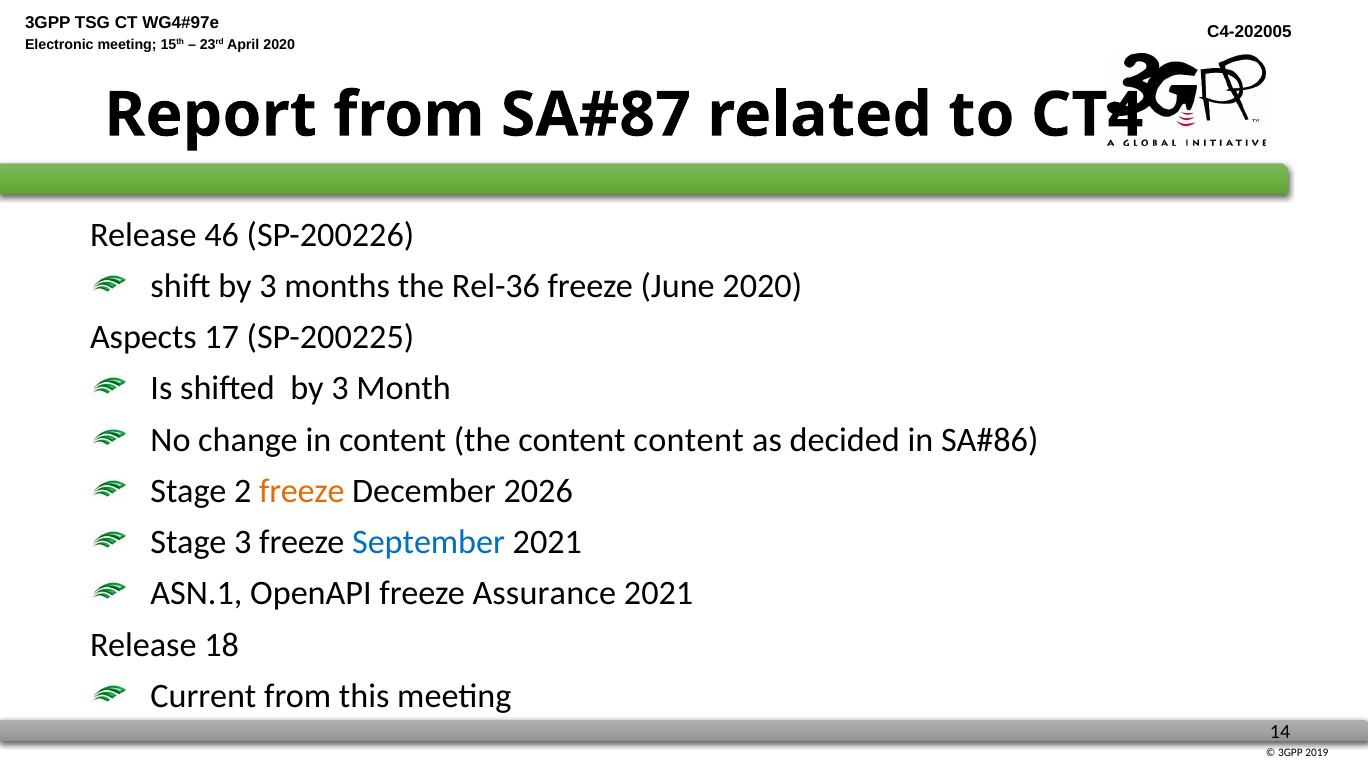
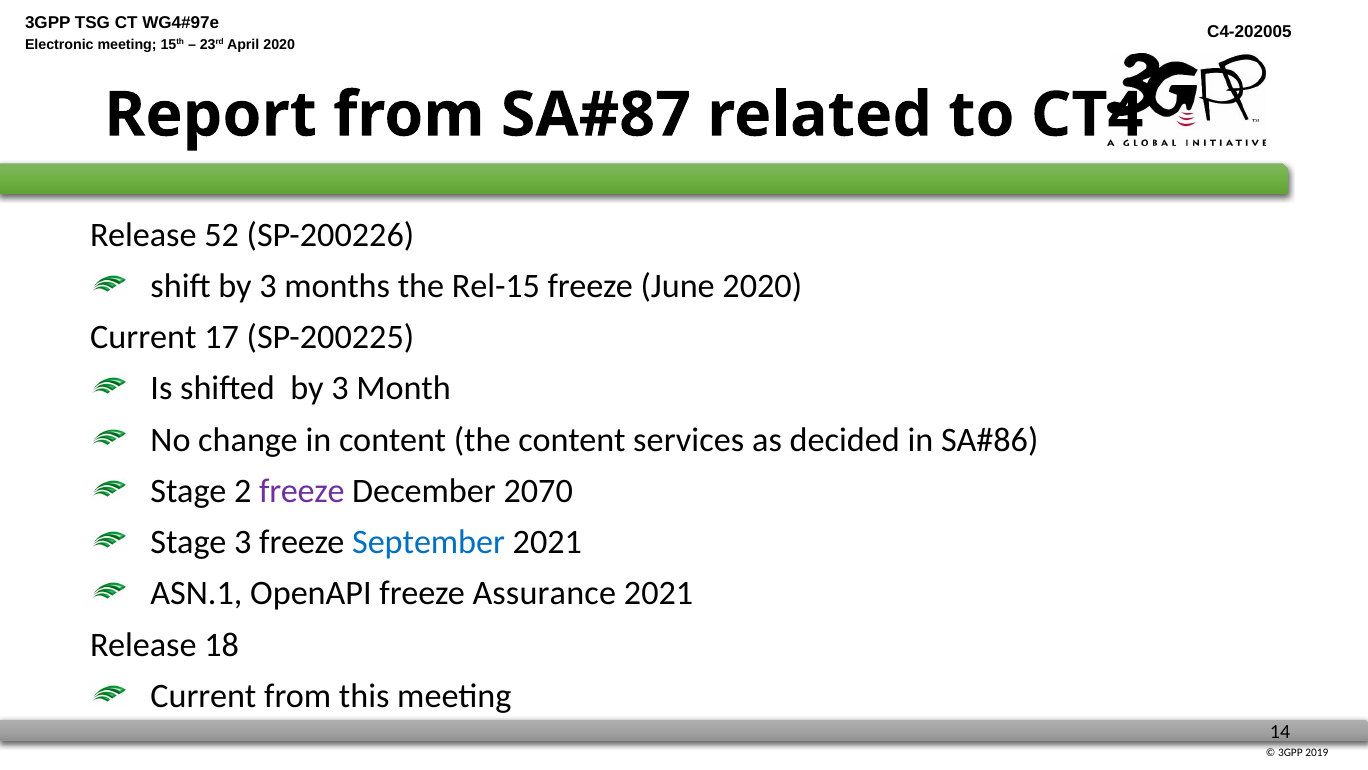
46: 46 -> 52 (222, 235)
Rel-36: Rel-36 -> Rel-15 (496, 286)
Aspects: Aspects -> Current (143, 337)
content content: content -> services (689, 440)
freeze colour: orange -> purple (302, 491)
2026: 2026 -> 2070 (538, 491)
